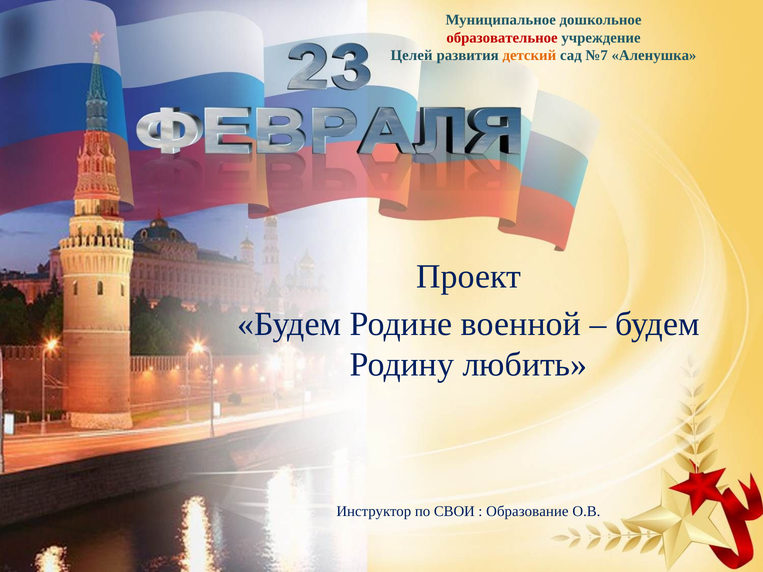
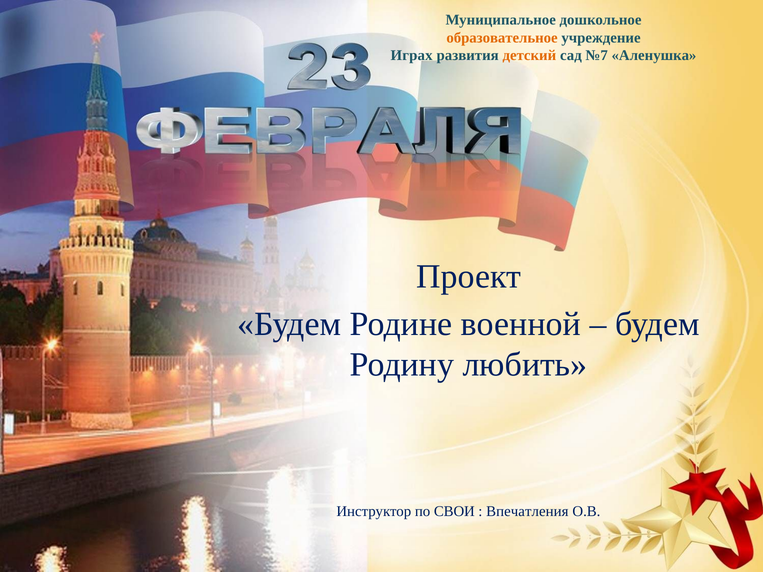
образовательное colour: red -> orange (502, 38)
Целей: Целей -> Играх (412, 56)
Образование: Образование -> Впечатления (527, 512)
